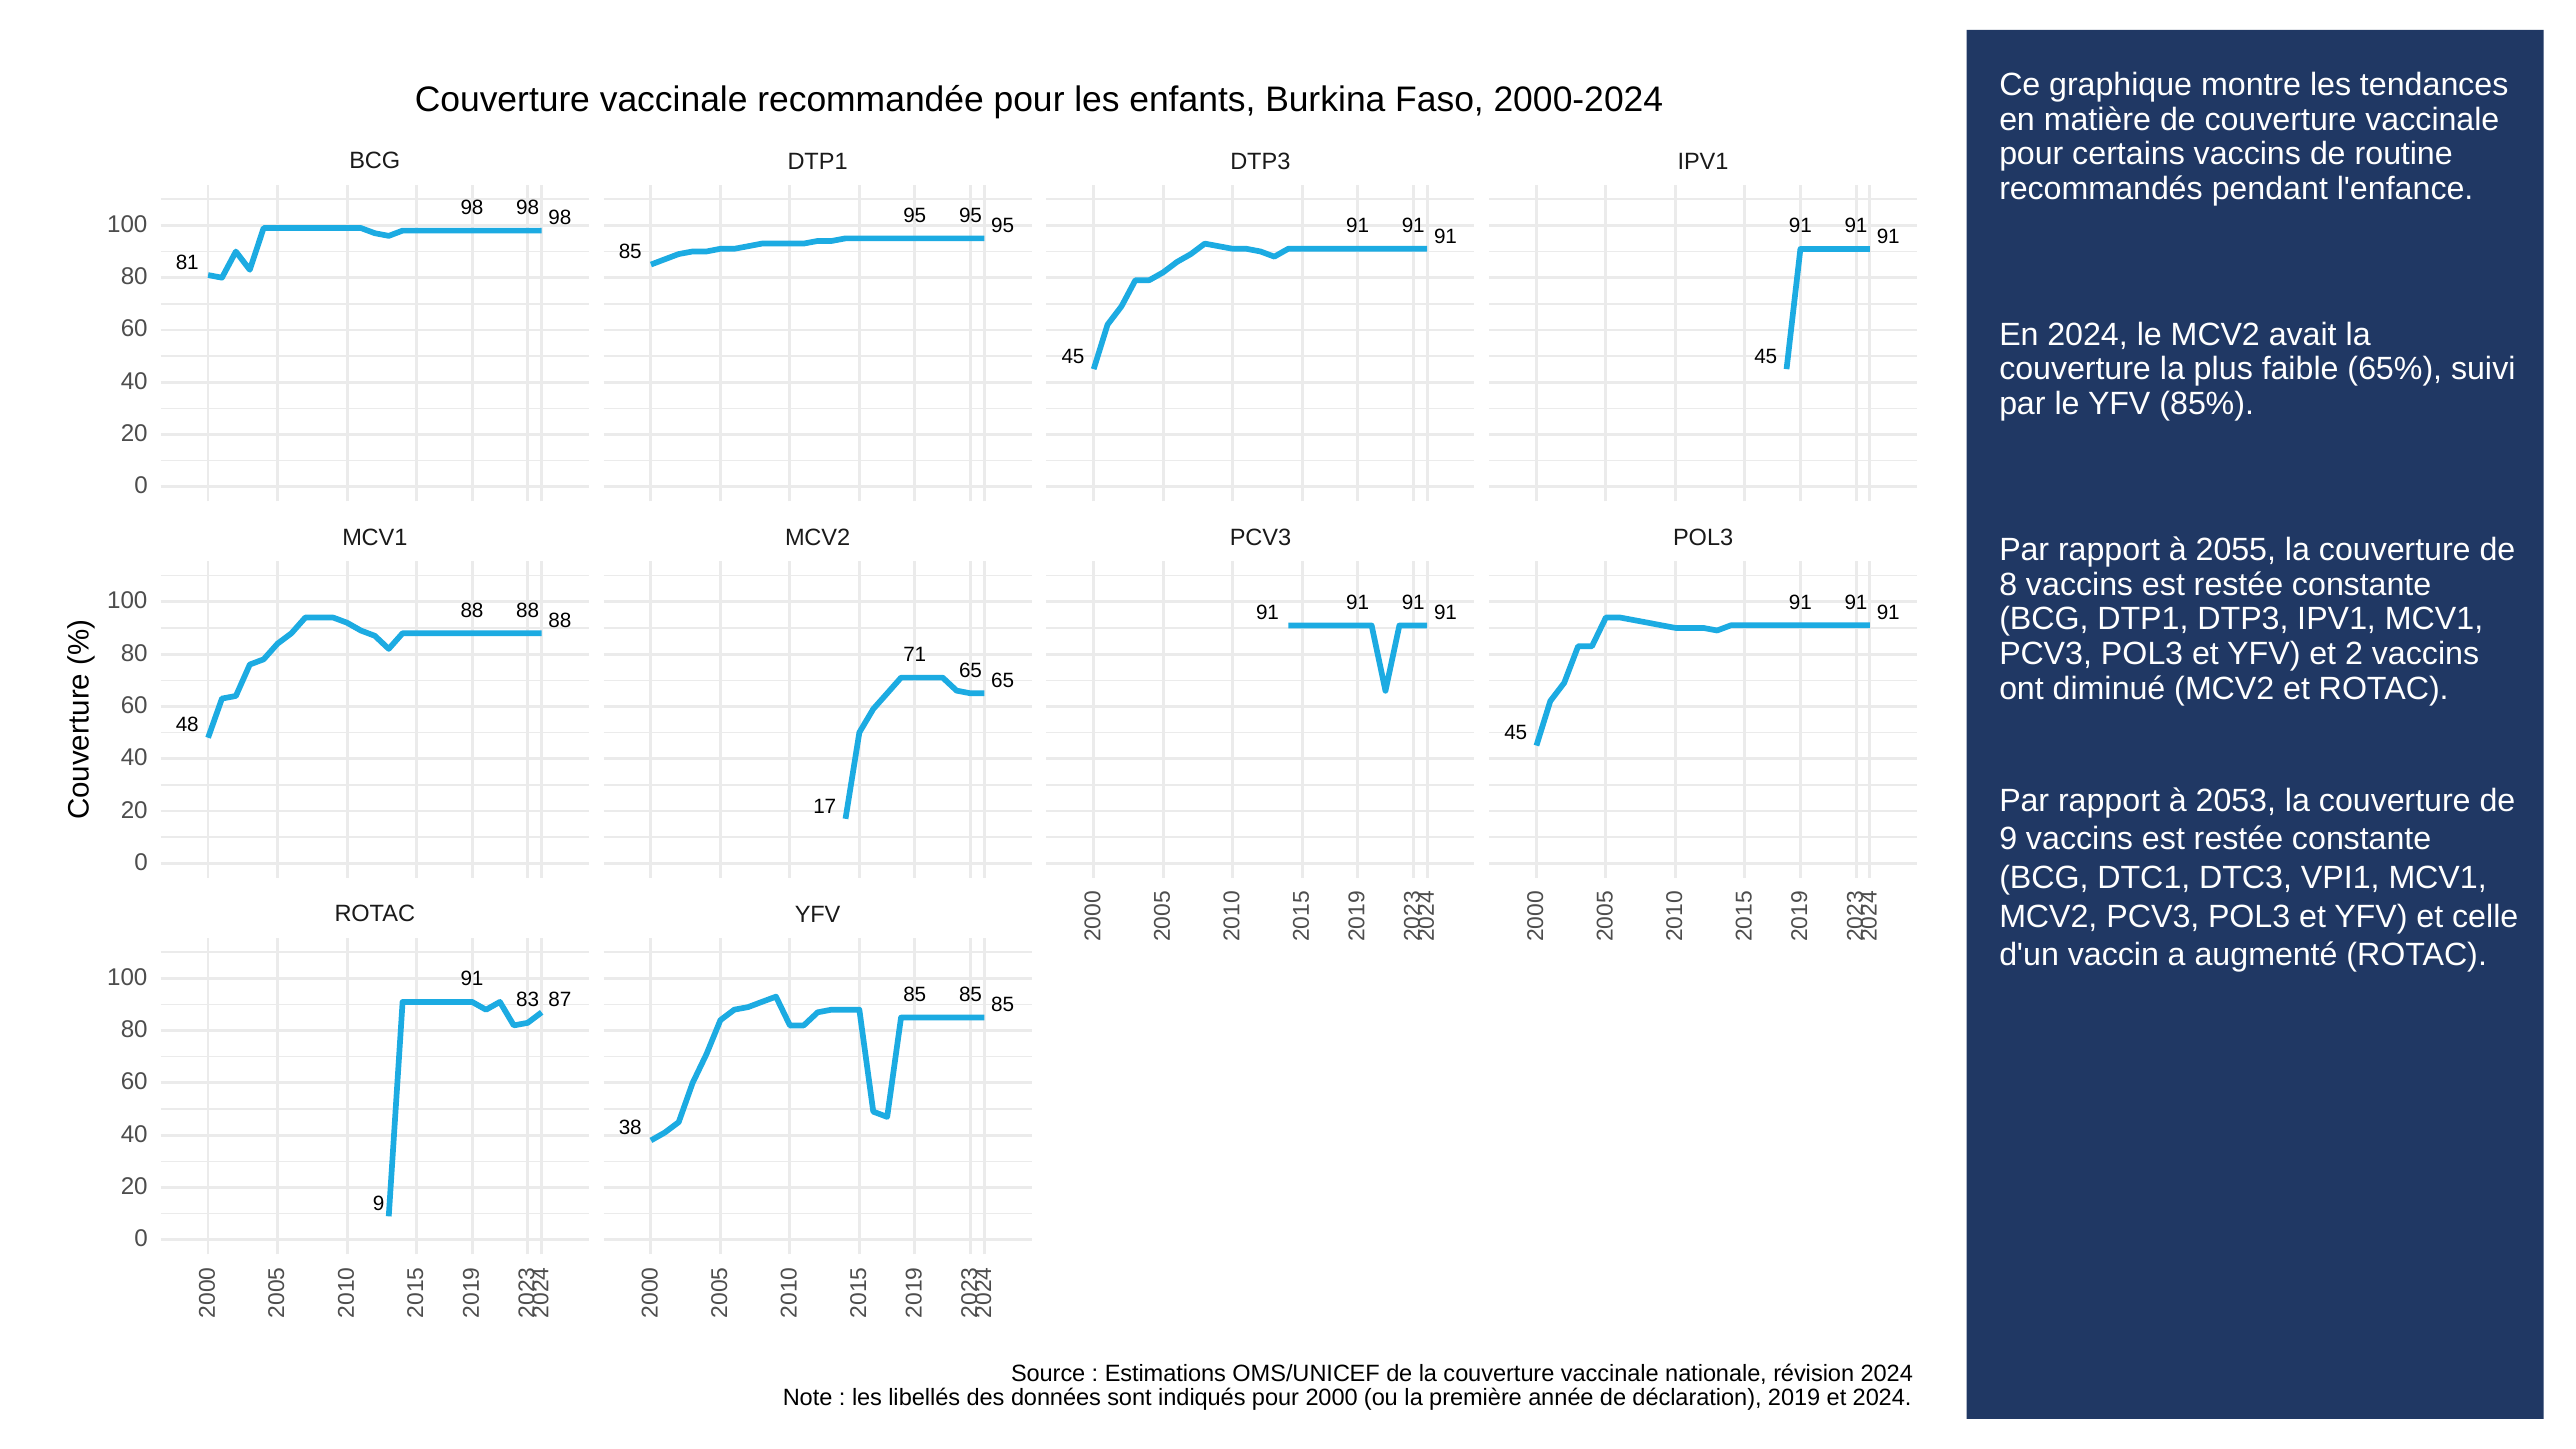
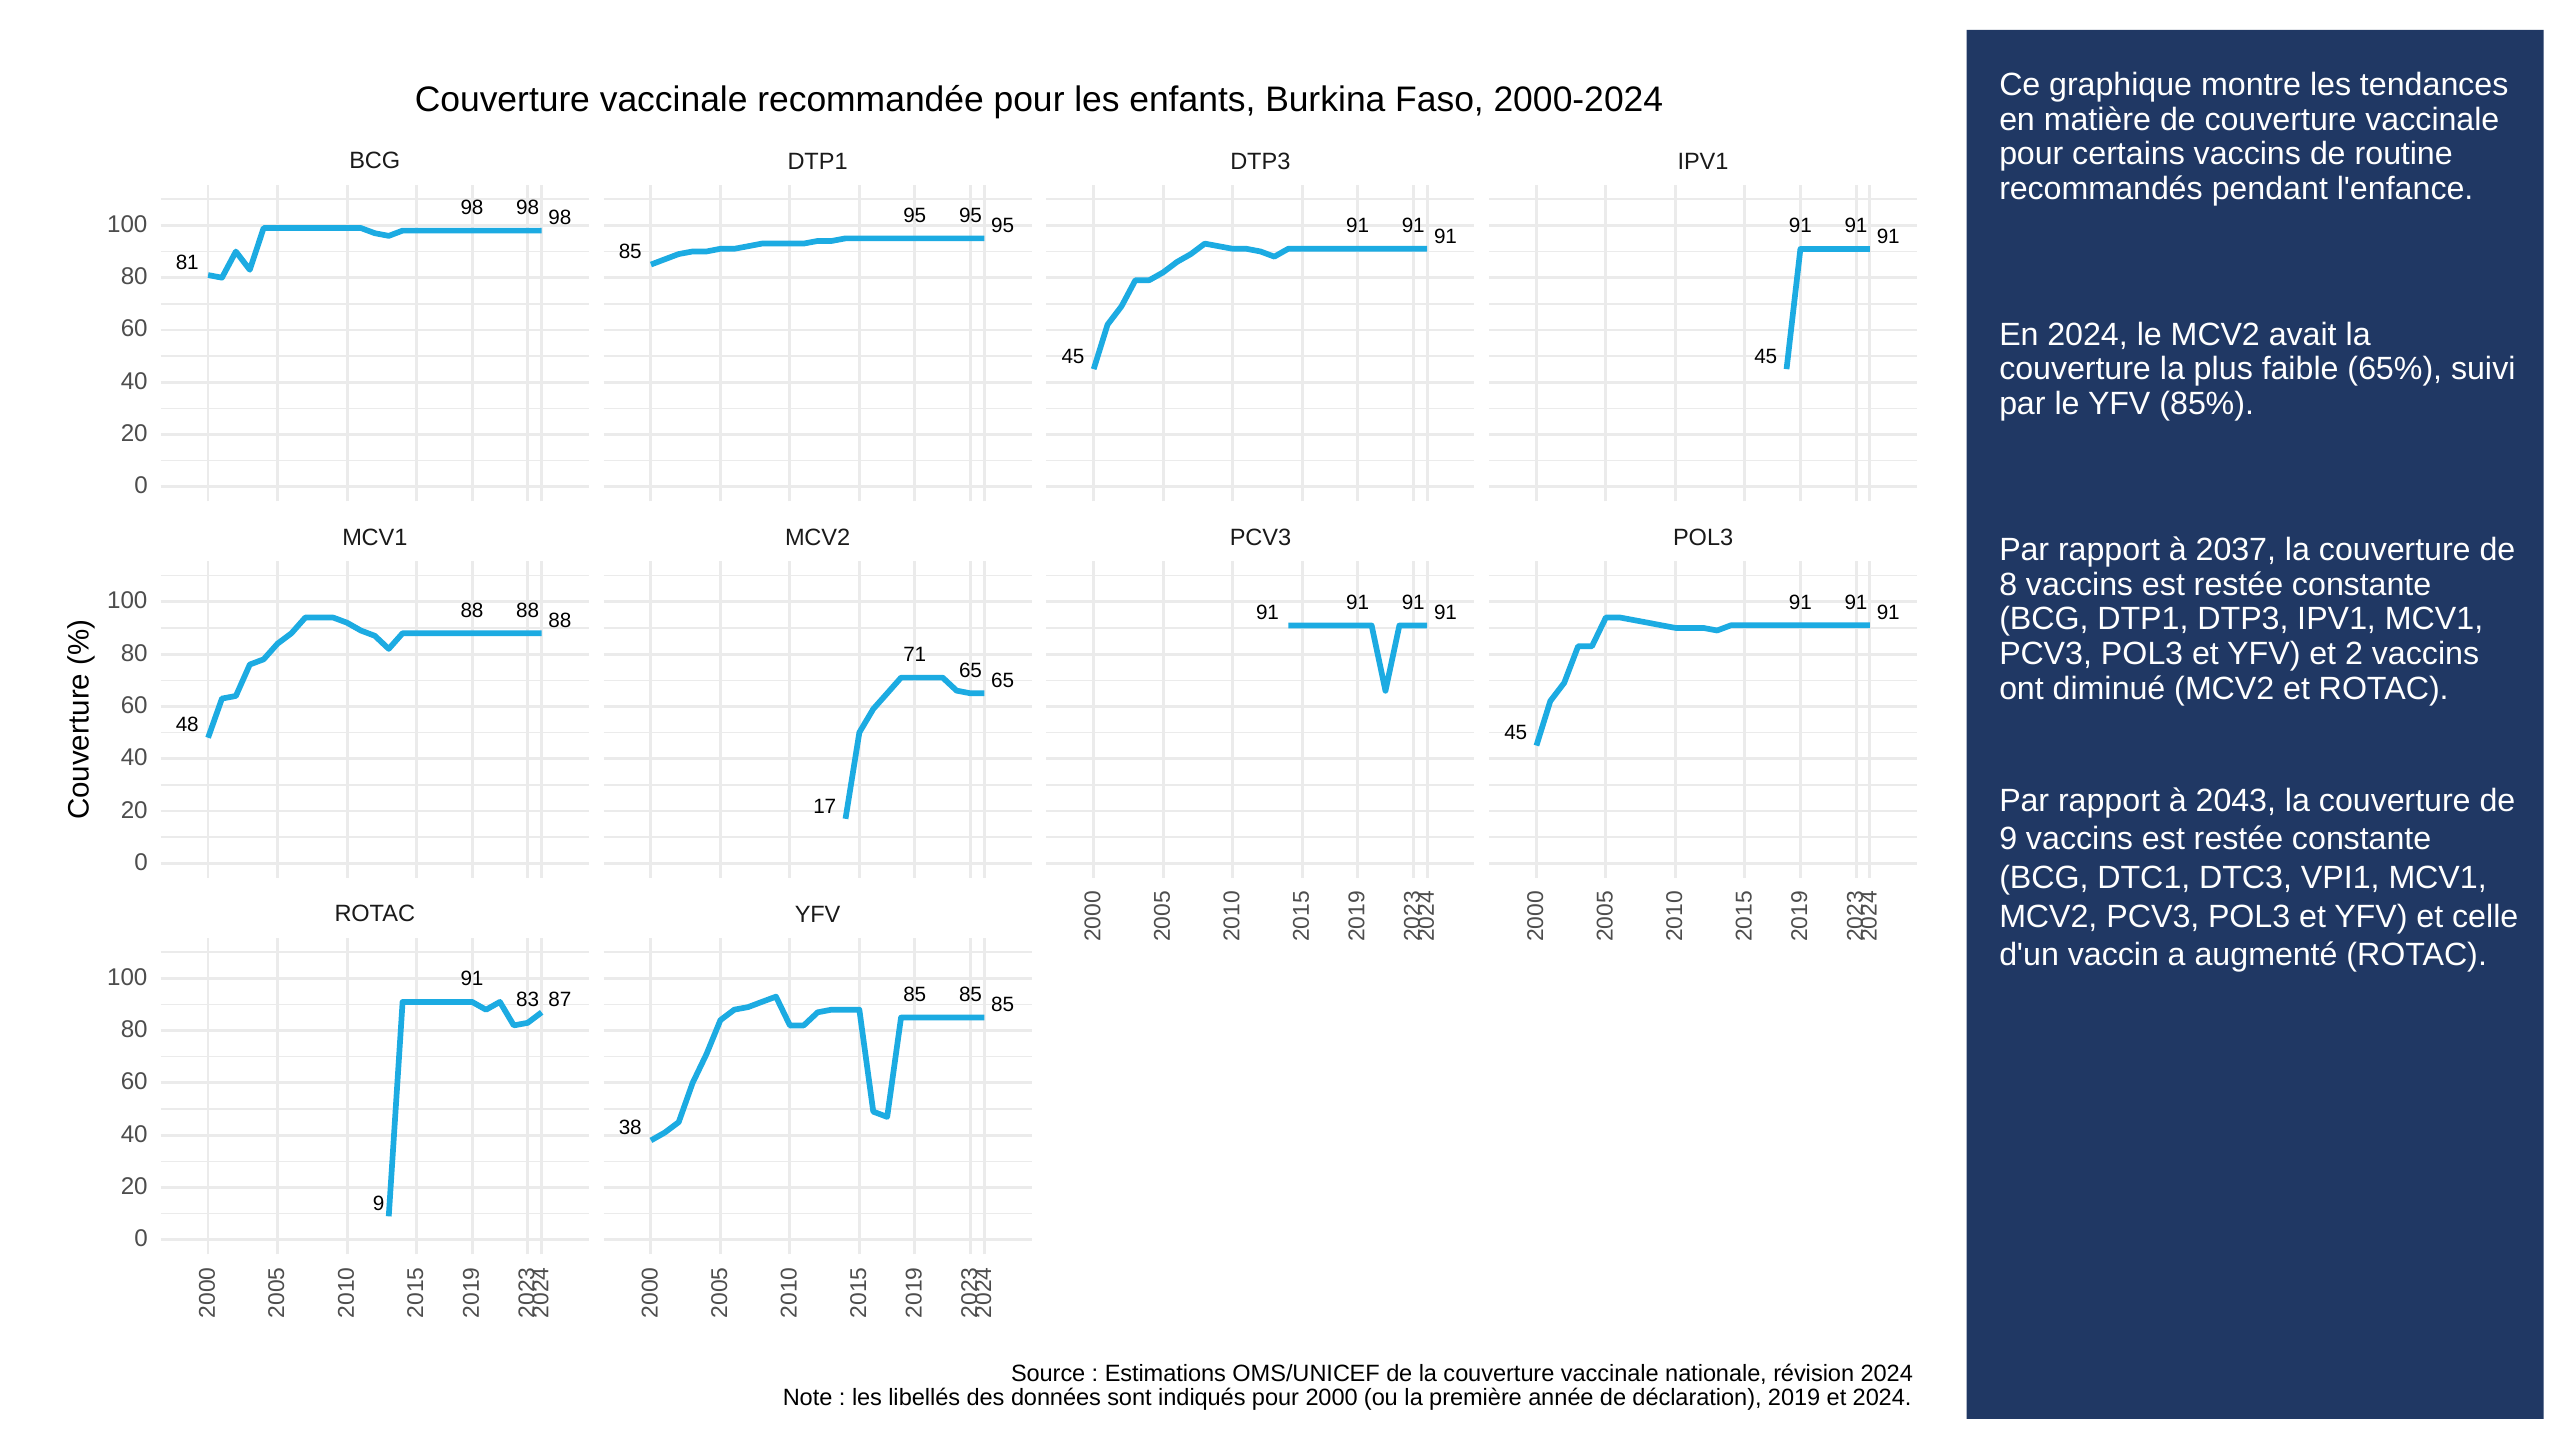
2055: 2055 -> 2037 (2236, 550)
2053: 2053 -> 2043 (2236, 801)
